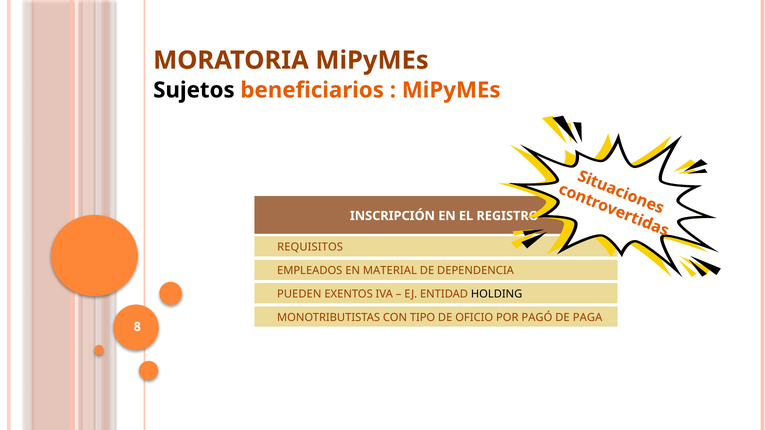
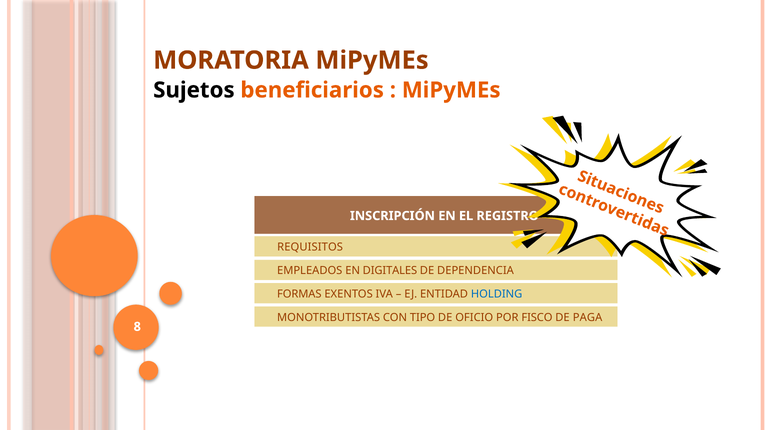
MATERIAL: MATERIAL -> DIGITALES (390, 271)
PUEDEN: PUEDEN -> FORMAS (299, 294)
HOLDING colour: black -> blue (497, 294)
PAGÓ: PAGÓ -> FISCO (537, 318)
